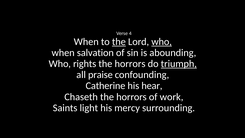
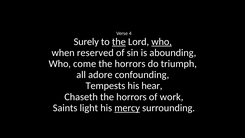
When: When -> Surely (86, 42)
salvation: salvation -> reserved (95, 53)
rights: rights -> come (85, 64)
triumph underline: present -> none (179, 64)
praise: praise -> adore (100, 75)
Catherine: Catherine -> Tempests (105, 86)
mercy underline: none -> present (127, 108)
